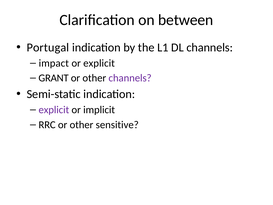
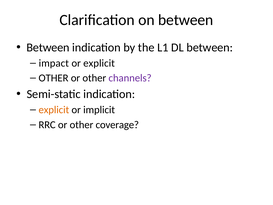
Portugal: Portugal -> Between (48, 47)
DL channels: channels -> between (210, 47)
GRANT: GRANT -> OTHER (53, 78)
explicit colour: purple -> orange (54, 110)
sensitive: sensitive -> coverage (117, 125)
